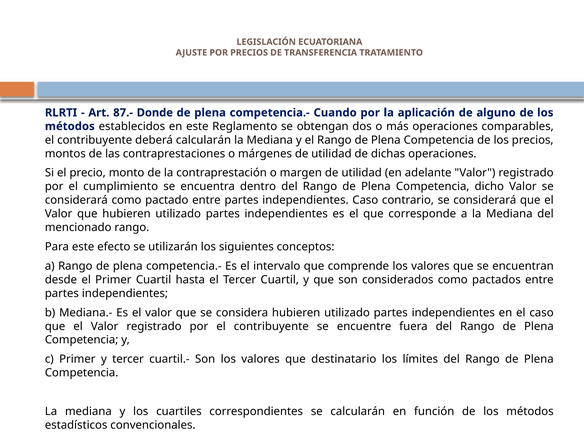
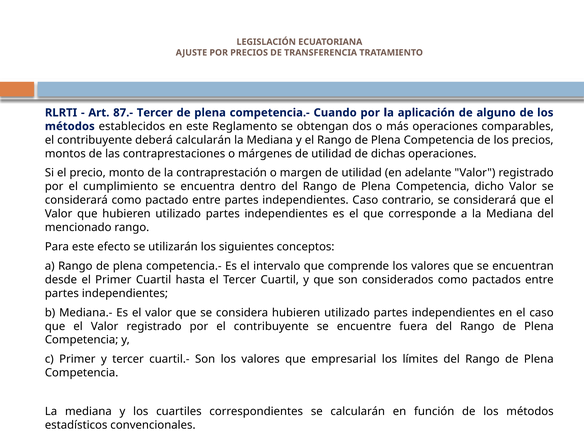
87.- Donde: Donde -> Tercer (155, 113)
destinatario: destinatario -> empresarial (344, 359)
